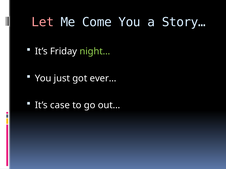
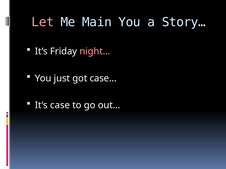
Come: Come -> Main (97, 22)
night… colour: light green -> pink (95, 51)
ever…: ever… -> case… (103, 78)
